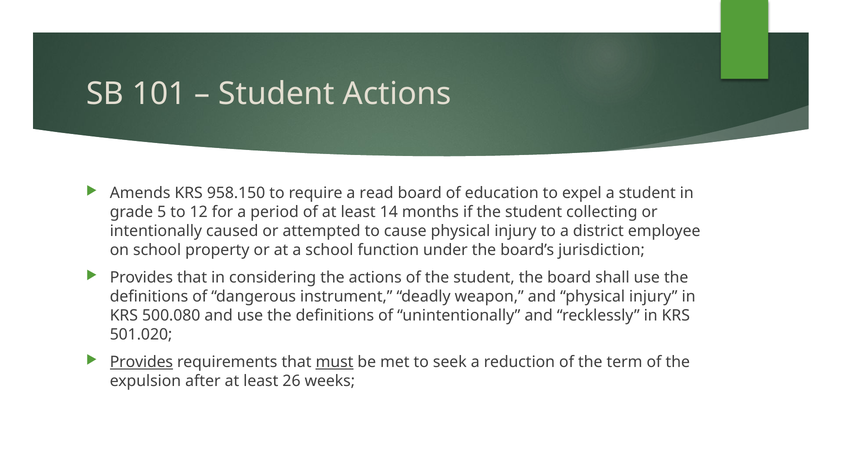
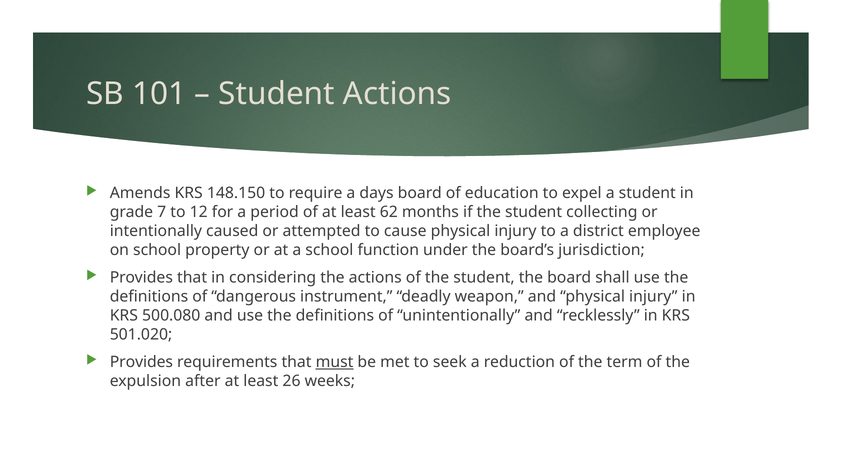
958.150: 958.150 -> 148.150 (236, 194)
read: read -> days (377, 194)
5: 5 -> 7 (162, 212)
14: 14 -> 62 (389, 212)
Provides underline: present -> none (141, 363)
